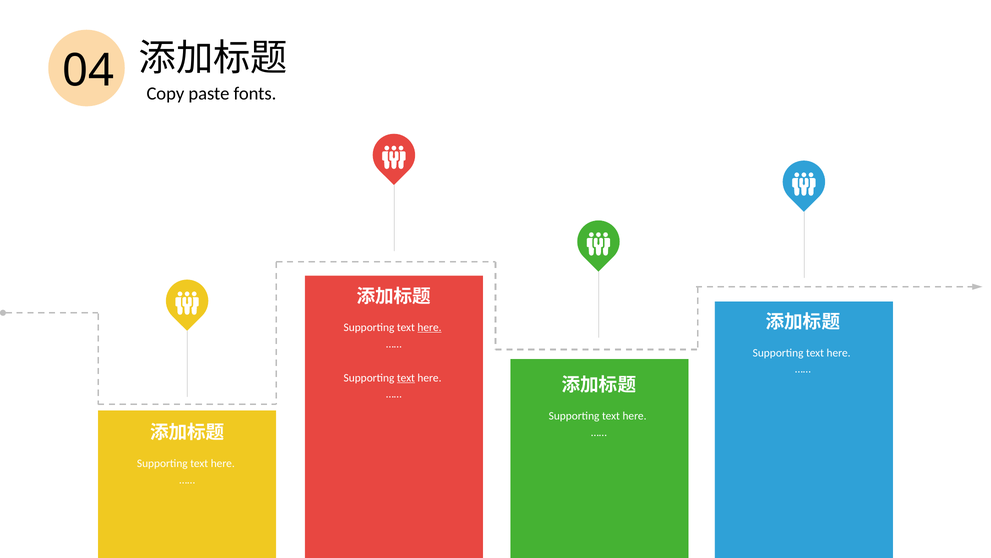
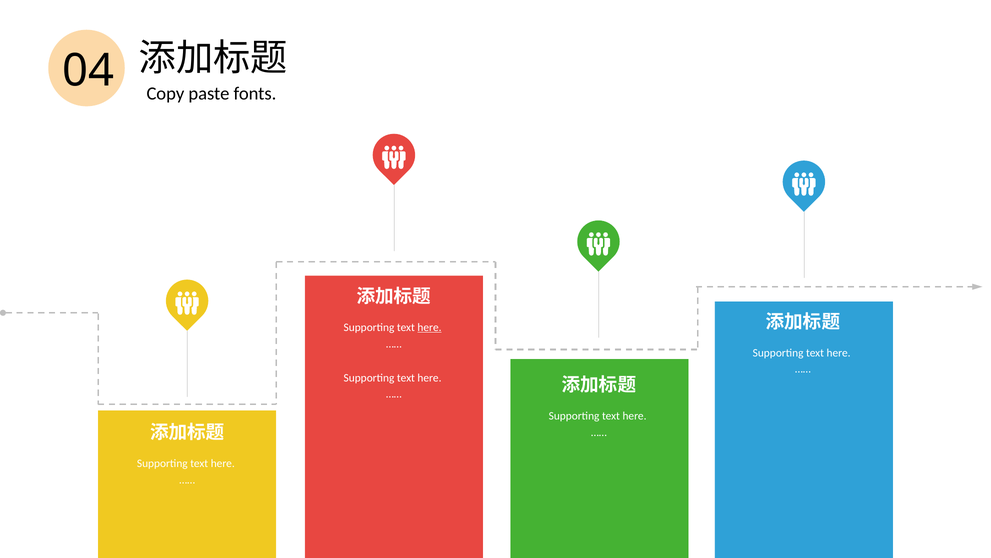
text underline: present -> none (406, 377)
